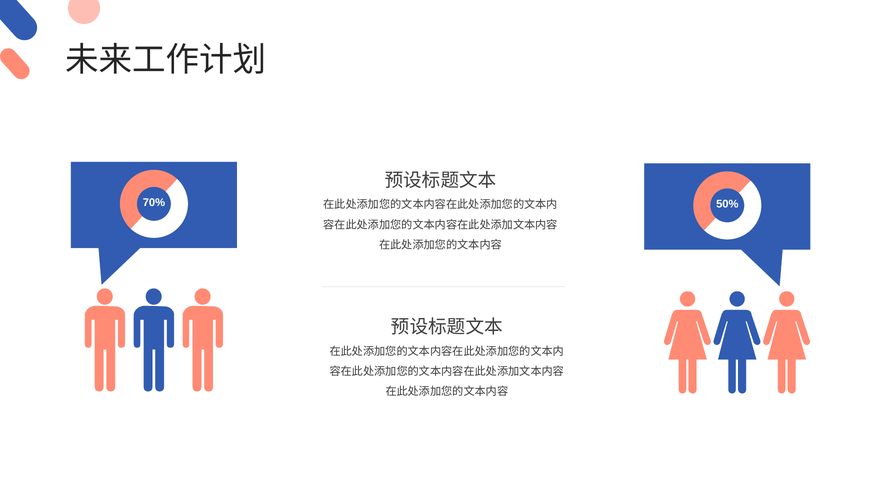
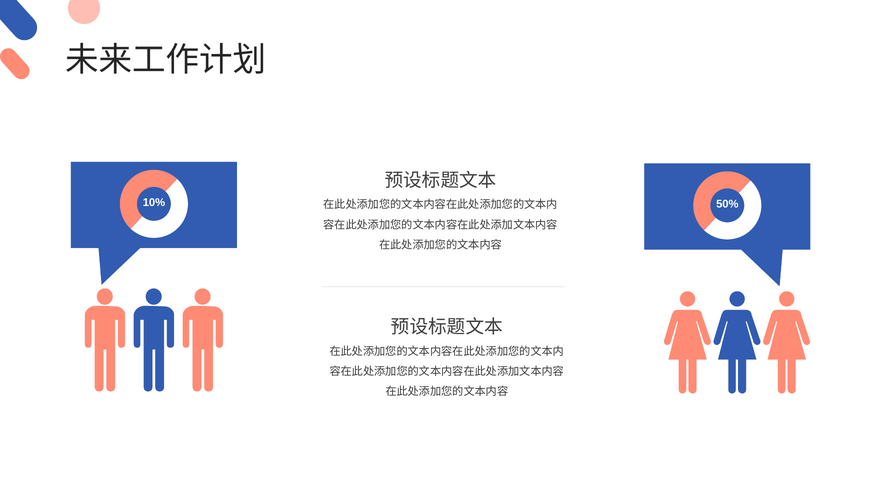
70%: 70% -> 10% (154, 203)
